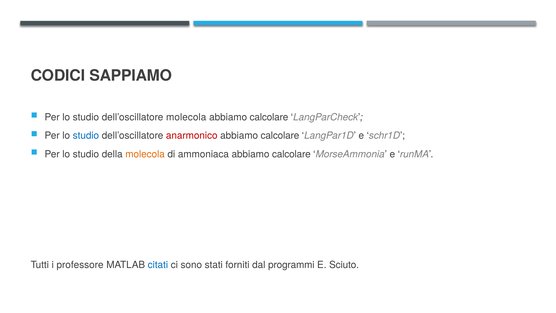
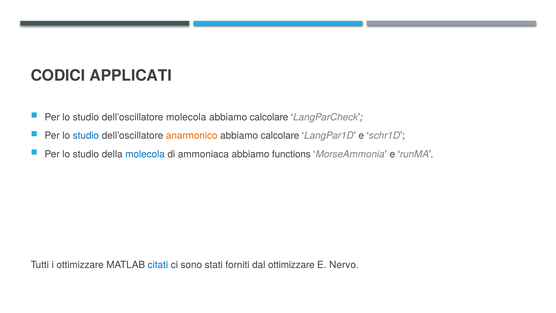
SAPPIAMO: SAPPIAMO -> APPLICATI (131, 76)
anarmonico colour: red -> orange (192, 135)
molecola colour: orange -> blue (145, 154)
ammoniaca abbiamo calcolare: calcolare -> functions (291, 154)
i professore: professore -> ottimizzare (80, 265)
dal programmi: programmi -> ottimizzare (291, 265)
Sciuto: Sciuto -> Nervo (344, 265)
